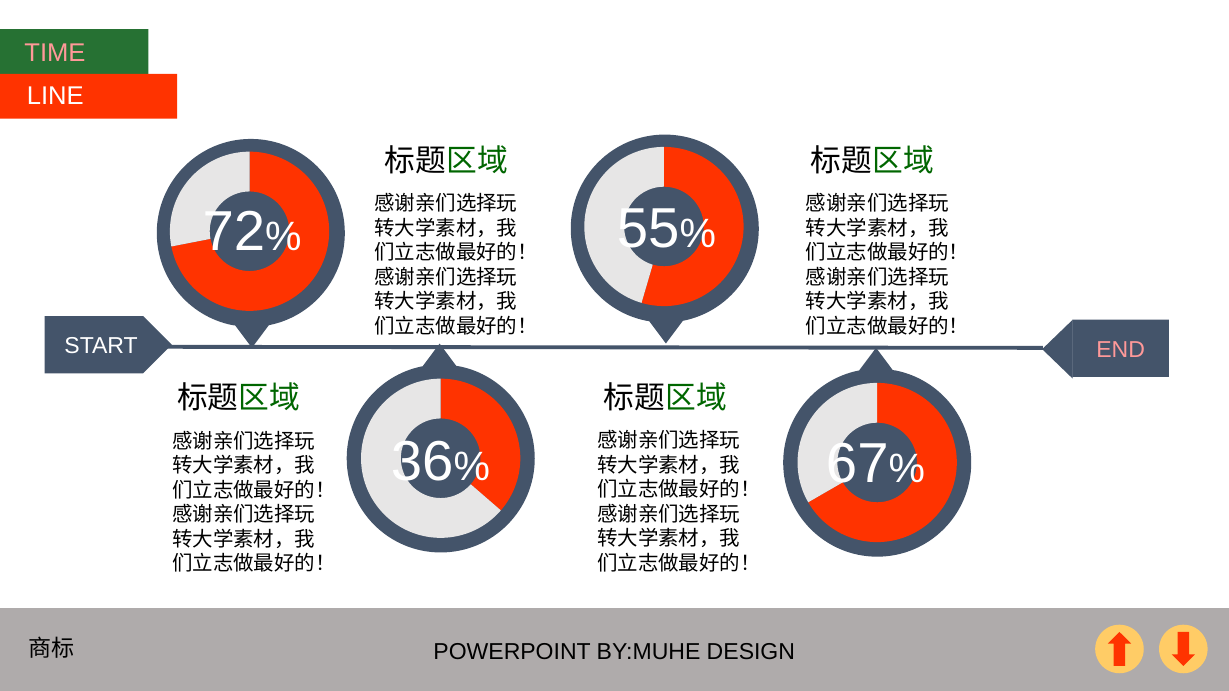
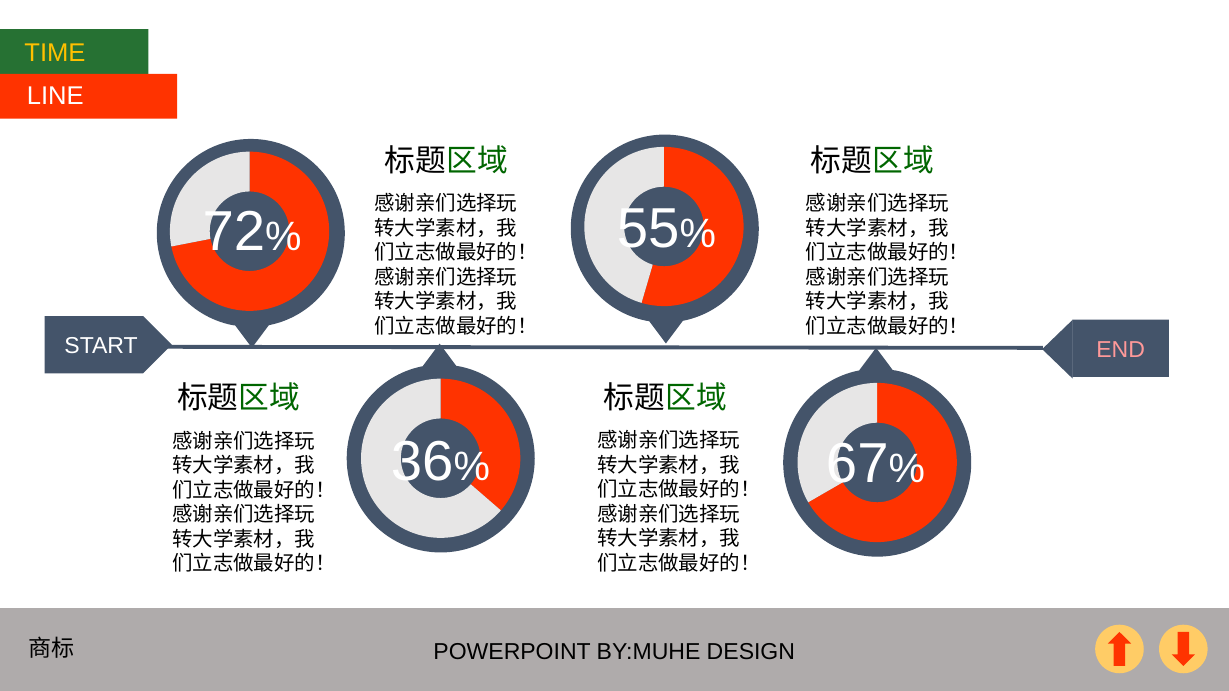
TIME colour: pink -> yellow (55, 53)
